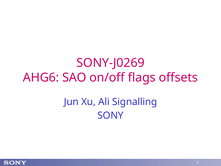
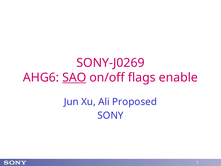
SAO underline: none -> present (74, 77)
offsets: offsets -> enable (178, 77)
Signalling: Signalling -> Proposed (135, 102)
